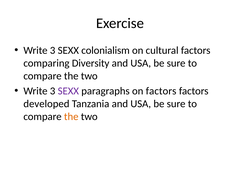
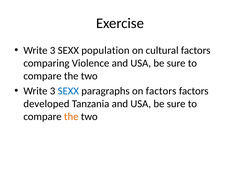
colonialism: colonialism -> population (105, 50)
Diversity: Diversity -> Violence (91, 63)
SEXX colour: purple -> blue (68, 91)
